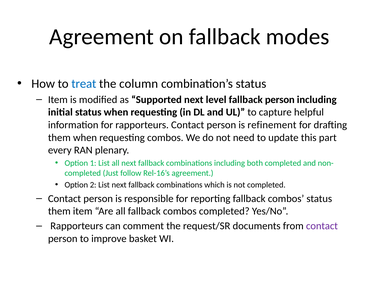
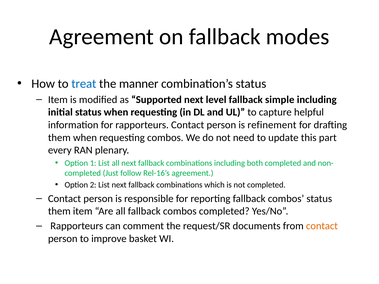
column: column -> manner (139, 84)
fallback person: person -> simple (280, 100)
contact colour: purple -> orange (322, 226)
